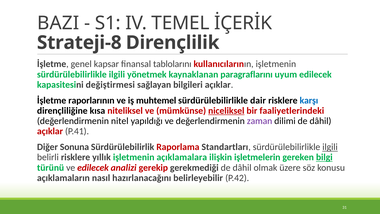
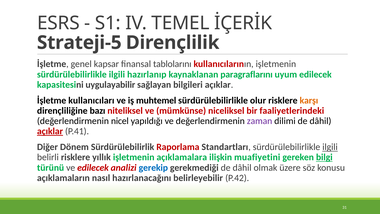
BAZI: BAZI -> ESRS (58, 23)
Strateji-8: Strateji-8 -> Strateji-5 (79, 43)
yönetmek: yönetmek -> hazırlanıp (147, 74)
değiştirmesi: değiştirmesi -> uygulayabilir (110, 85)
raporlarının: raporlarının -> kullanıcıları (91, 100)
dair: dair -> olur (258, 100)
karşı colour: blue -> orange (309, 100)
kısa: kısa -> bazı (98, 111)
niceliksel underline: present -> none (226, 111)
nitel: nitel -> nicel (120, 121)
açıklar underline: none -> present (50, 131)
Sonuna: Sonuna -> Dönem (74, 147)
işletmelerin: işletmelerin -> muafiyetini (257, 157)
gerekip colour: red -> blue (153, 167)
